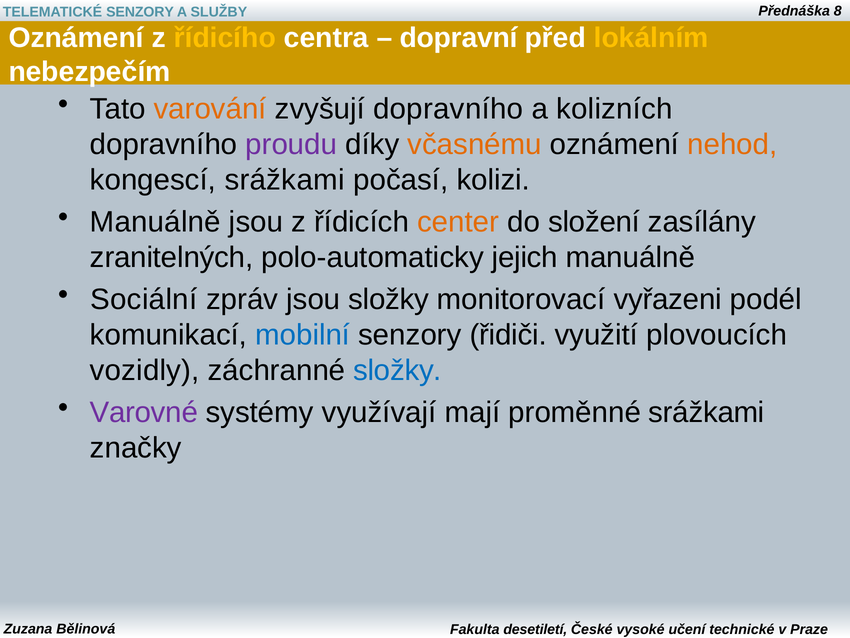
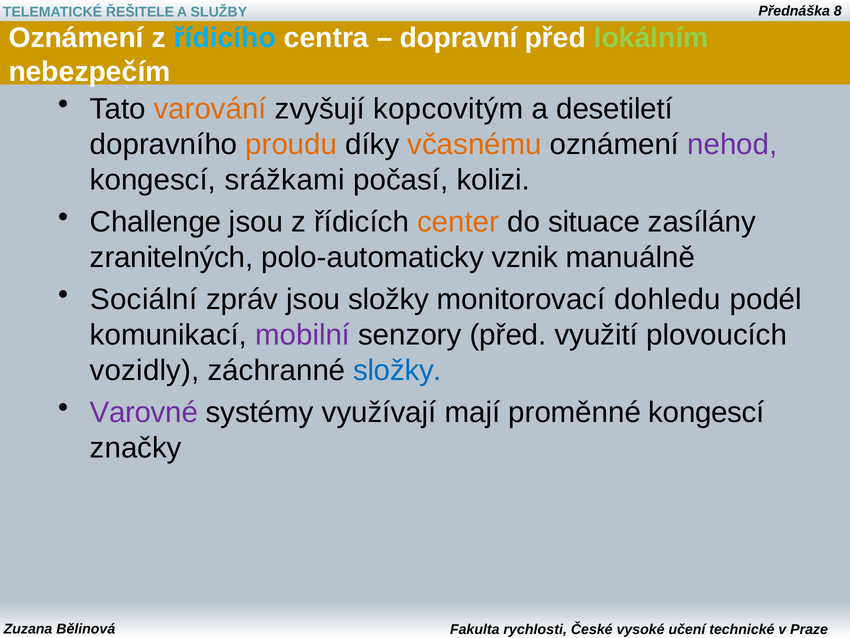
SENZORY: SENZORY -> ŘEŠITELE (140, 12)
řídicího colour: yellow -> light blue (225, 38)
lokálním colour: yellow -> light green (651, 38)
zvyšují dopravního: dopravního -> kopcovitým (448, 109)
kolizních: kolizních -> desetiletí (615, 109)
proudu colour: purple -> orange (291, 144)
nehod colour: orange -> purple (732, 144)
Manuálně: Manuálně -> Challenge (156, 222)
složení: složení -> situace (594, 222)
jejich: jejich -> vznik (525, 257)
vyřazeni: vyřazeni -> dohledu (668, 299)
mobilní colour: blue -> purple (303, 335)
senzory řidiči: řidiči -> před (508, 335)
proměnné srážkami: srážkami -> kongescí (706, 412)
desetiletí: desetiletí -> rychlosti (535, 629)
